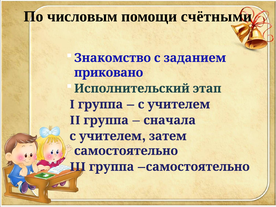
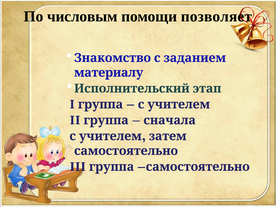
счётными: счётными -> позволяет (216, 16)
приковано: приковано -> материалу (109, 73)
